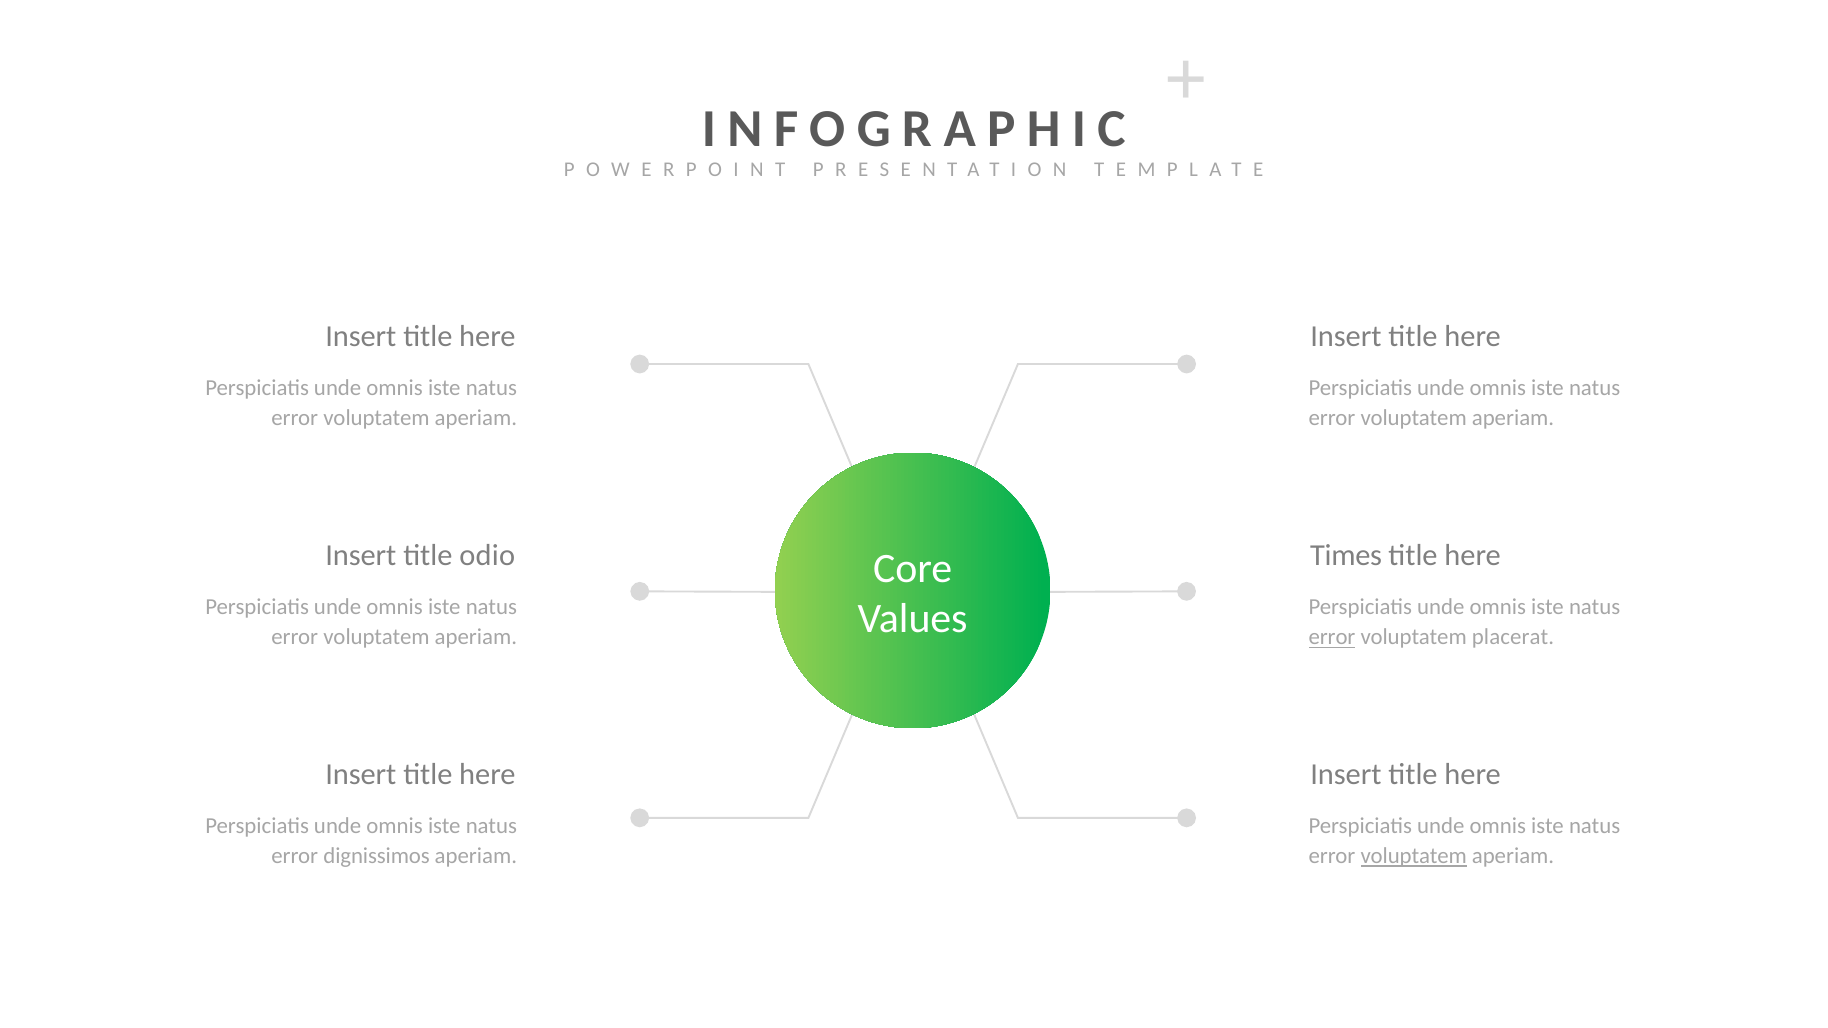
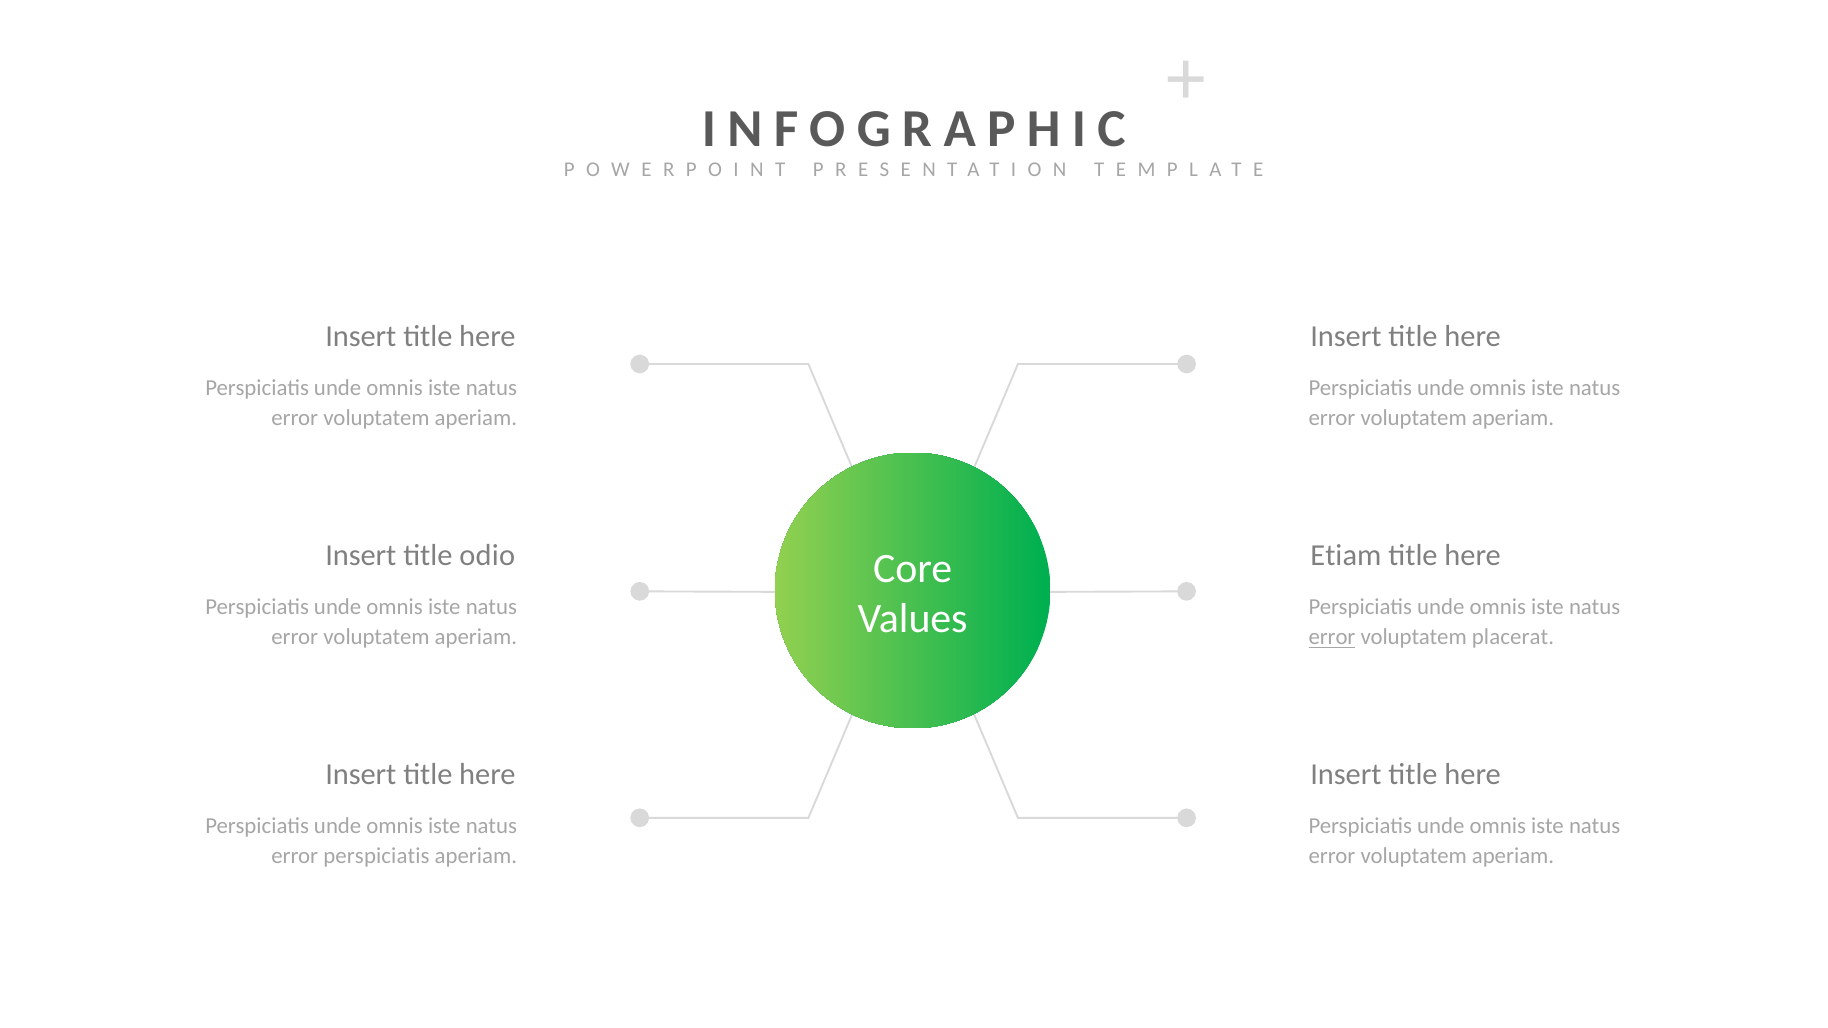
Times: Times -> Etiam (1346, 556)
error dignissimos: dignissimos -> perspiciatis (376, 856)
voluptatem underline: present -> none (1414, 856)
